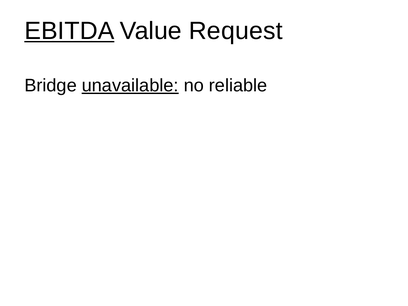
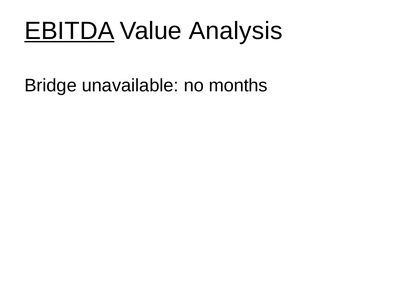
Request: Request -> Analysis (236, 31)
unavailable underline: present -> none (130, 86)
reliable: reliable -> months (238, 86)
